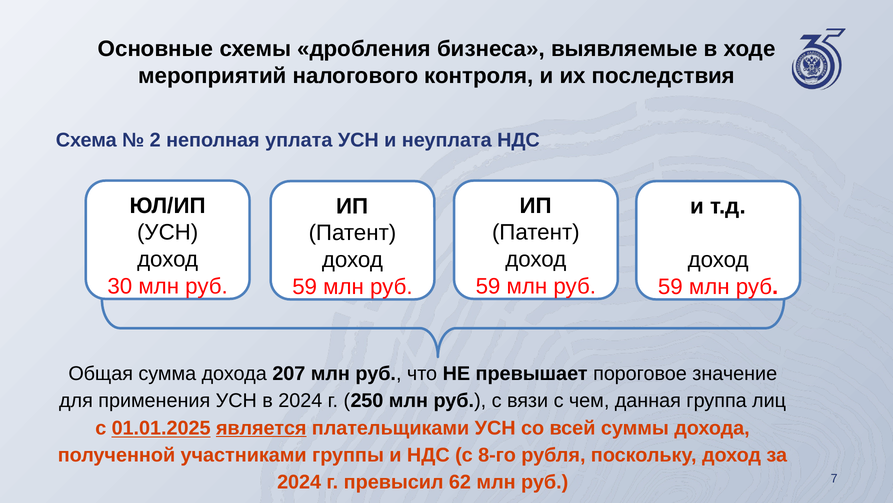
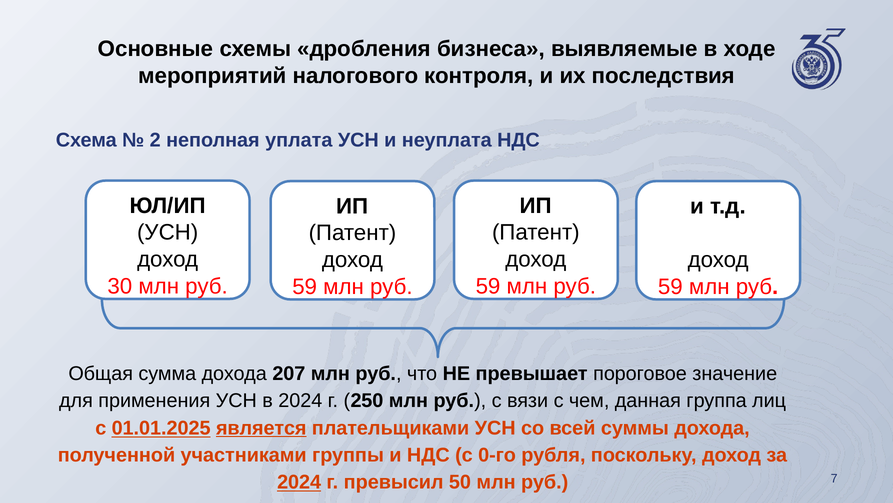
8-го: 8-го -> 0-го (497, 455)
2024 underline: none -> present (299, 482)
62: 62 -> 50 (460, 482)
